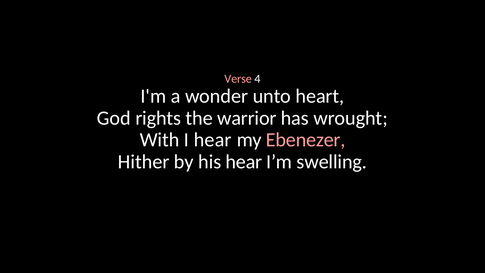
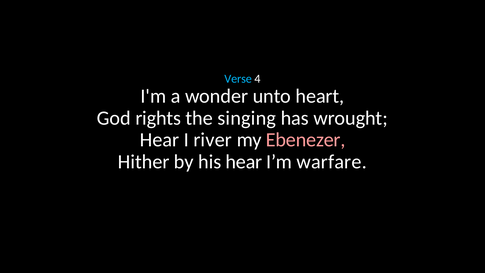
Verse colour: pink -> light blue (238, 79)
warrior: warrior -> singing (247, 118)
With: With -> Hear (159, 140)
I hear: hear -> river (213, 140)
swelling: swelling -> warfare (332, 162)
